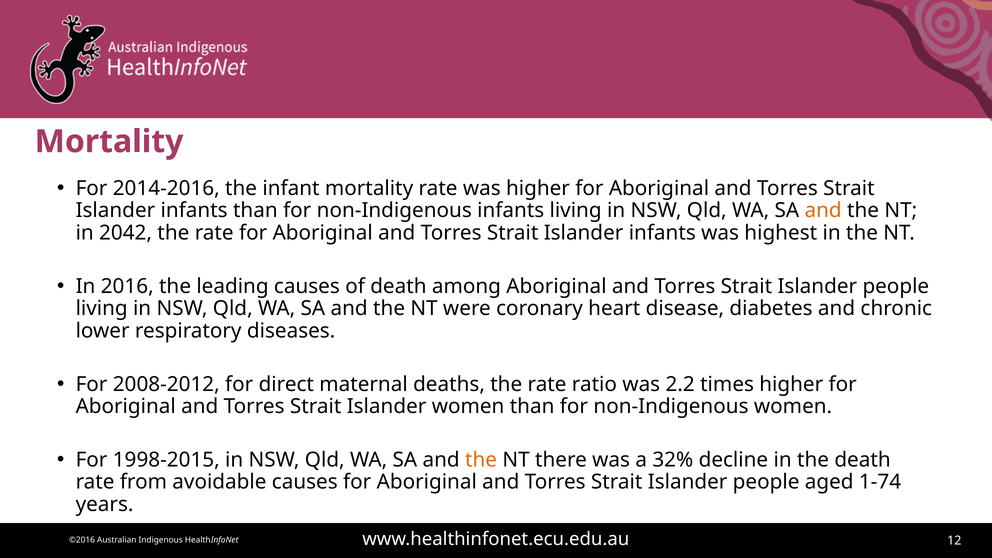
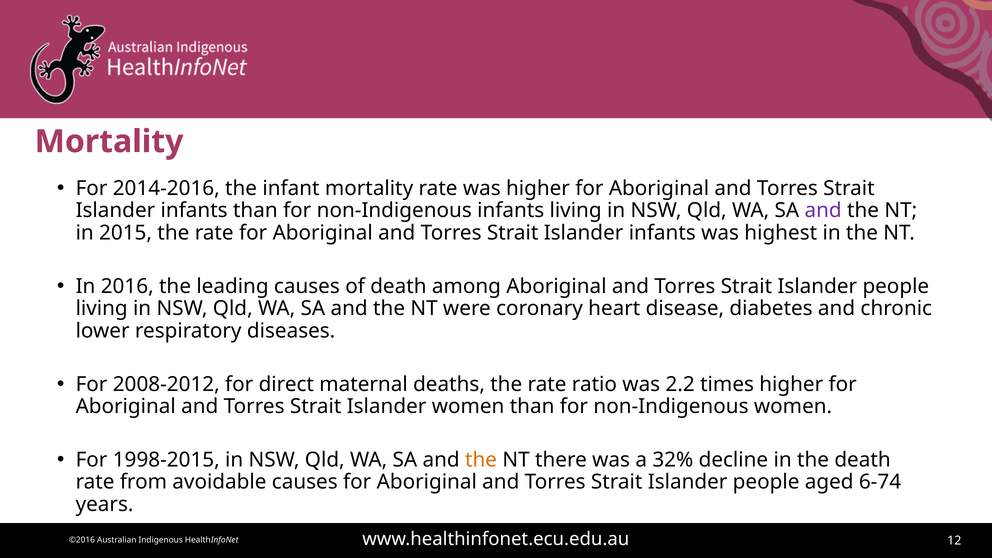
and colour: orange -> purple (823, 211)
2042: 2042 -> 2015 (126, 233)
1-74: 1-74 -> 6-74 (880, 482)
